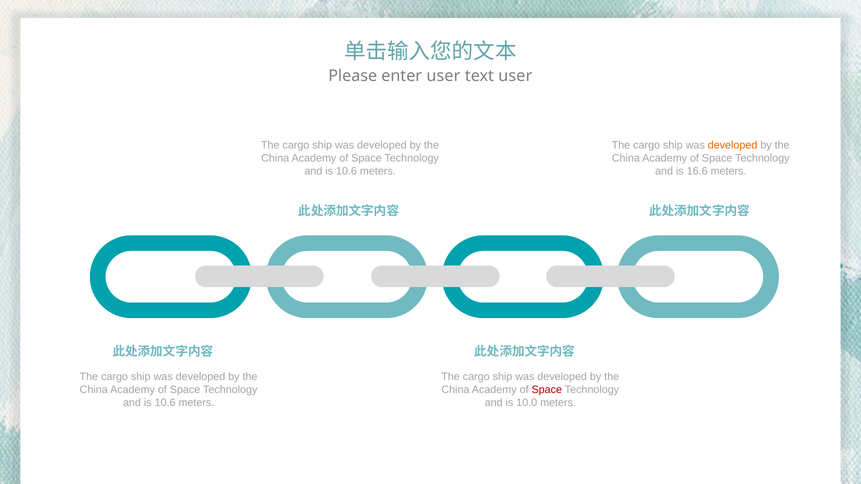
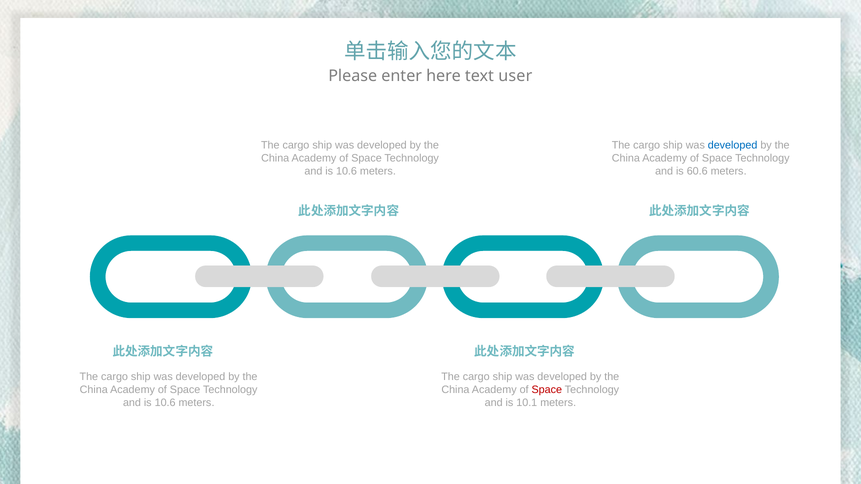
enter user: user -> here (444, 76)
developed colour: orange -> blue (733, 145)
16.6: 16.6 -> 60.6 (697, 171)
10.0: 10.0 -> 10.1 (527, 403)
